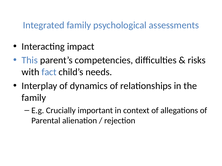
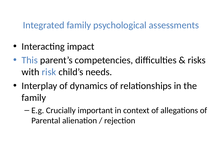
fact: fact -> risk (49, 72)
